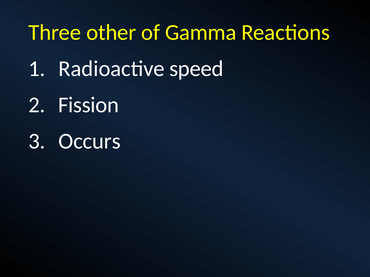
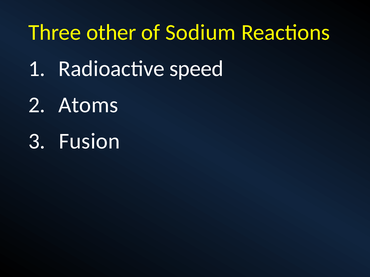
Gamma: Gamma -> Sodium (201, 32)
Fission: Fission -> Atoms (88, 105)
Occurs: Occurs -> Fusion (89, 142)
